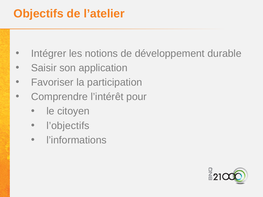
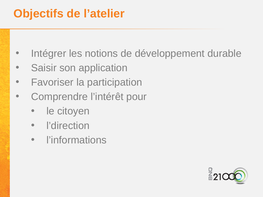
l’objectifs: l’objectifs -> l’direction (68, 126)
